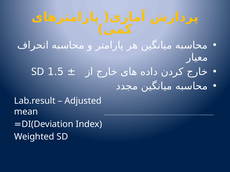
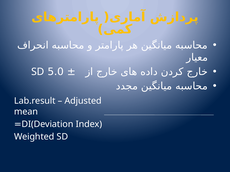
1.5: 1.5 -> 5.0 (56, 72)
